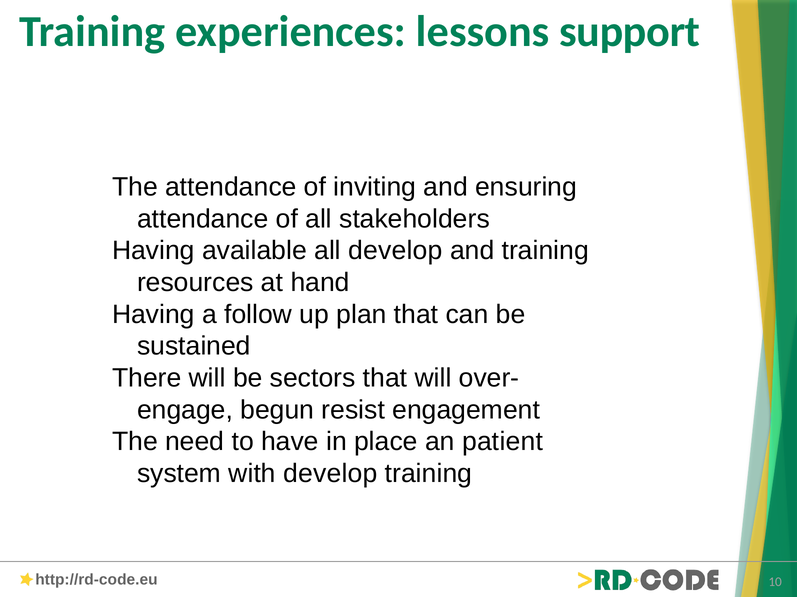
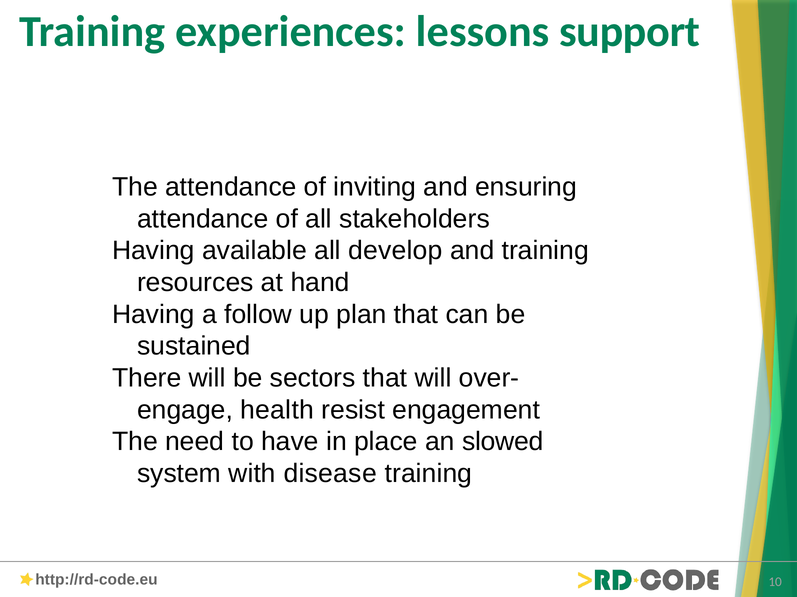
begun: begun -> health (277, 410)
patient: patient -> slowed (503, 442)
with develop: develop -> disease (330, 474)
